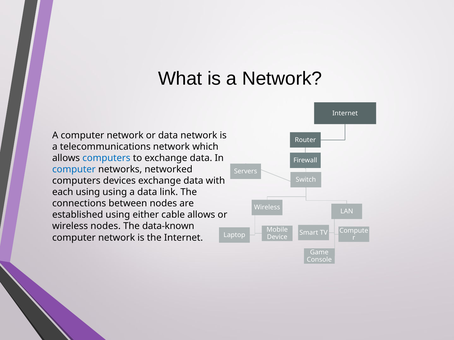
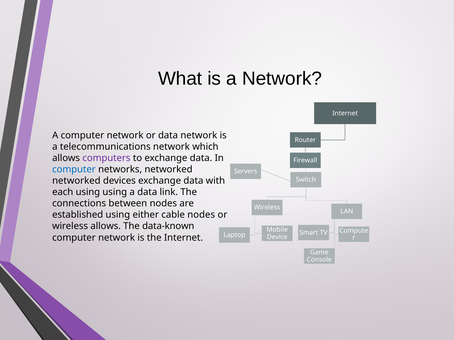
computers colour: blue -> purple (106, 158)
computers: computers -> networked (76, 181)
cable allows: allows -> nodes (201, 215)
wireless nodes: nodes -> allows (106, 227)
